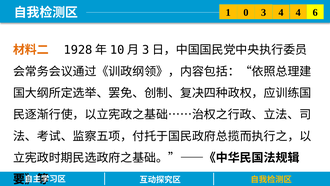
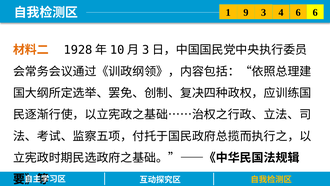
0: 0 -> 9 (246, 12)
3 4: 4 -> 6 (298, 12)
